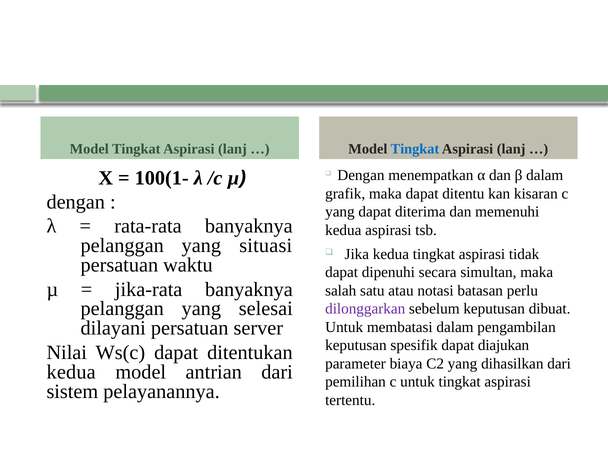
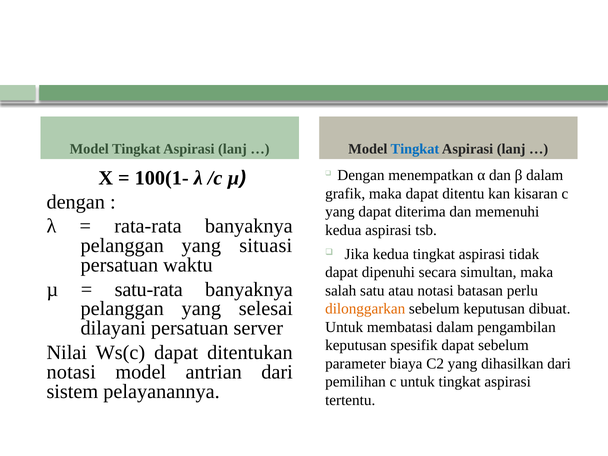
jika-rata: jika-rata -> satu-rata (149, 289)
dilonggarkan colour: purple -> orange (365, 309)
dapat diajukan: diajukan -> sebelum (503, 345)
kedua: kedua -> notasi (71, 372)
